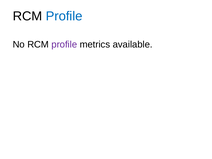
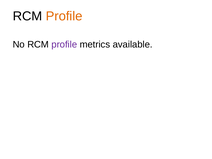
Profile colour: blue -> orange (64, 16)
